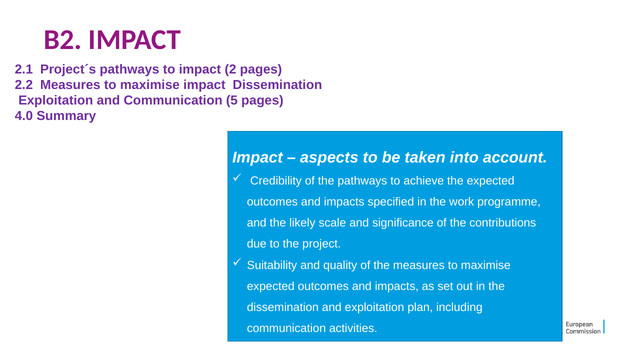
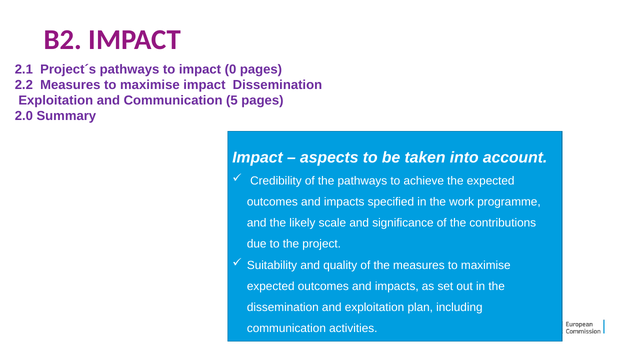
2: 2 -> 0 (231, 69)
4.0: 4.0 -> 2.0 (24, 116)
